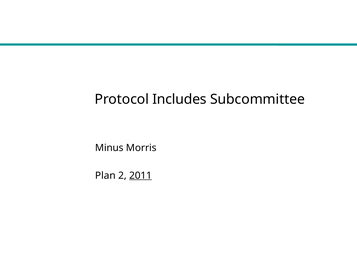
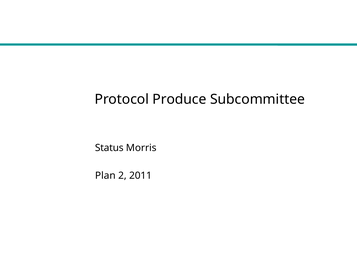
Includes: Includes -> Produce (179, 100)
Minus: Minus -> Status (109, 148)
2011 underline: present -> none (140, 176)
